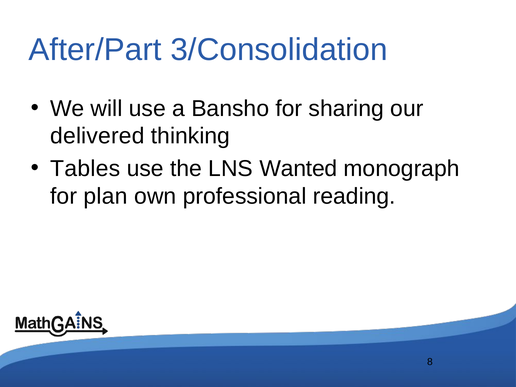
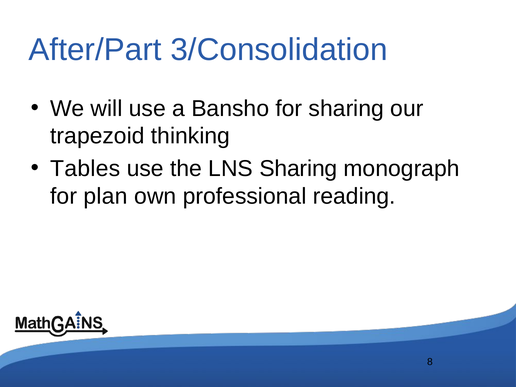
delivered: delivered -> trapezoid (97, 136)
LNS Wanted: Wanted -> Sharing (298, 169)
